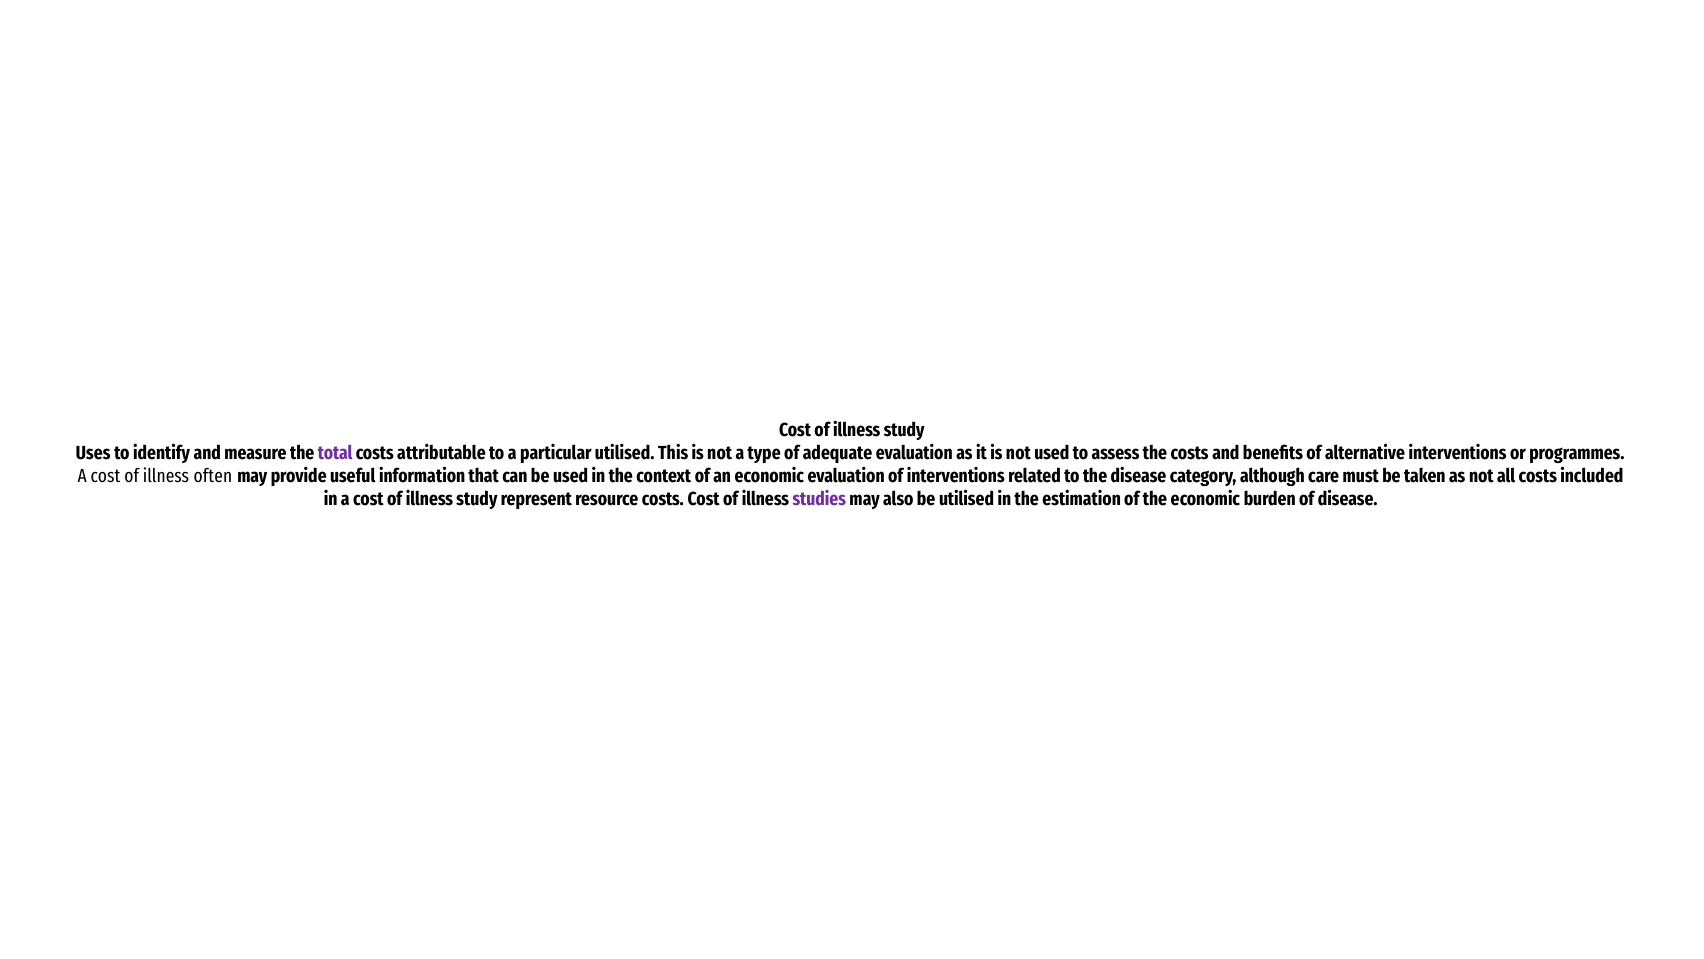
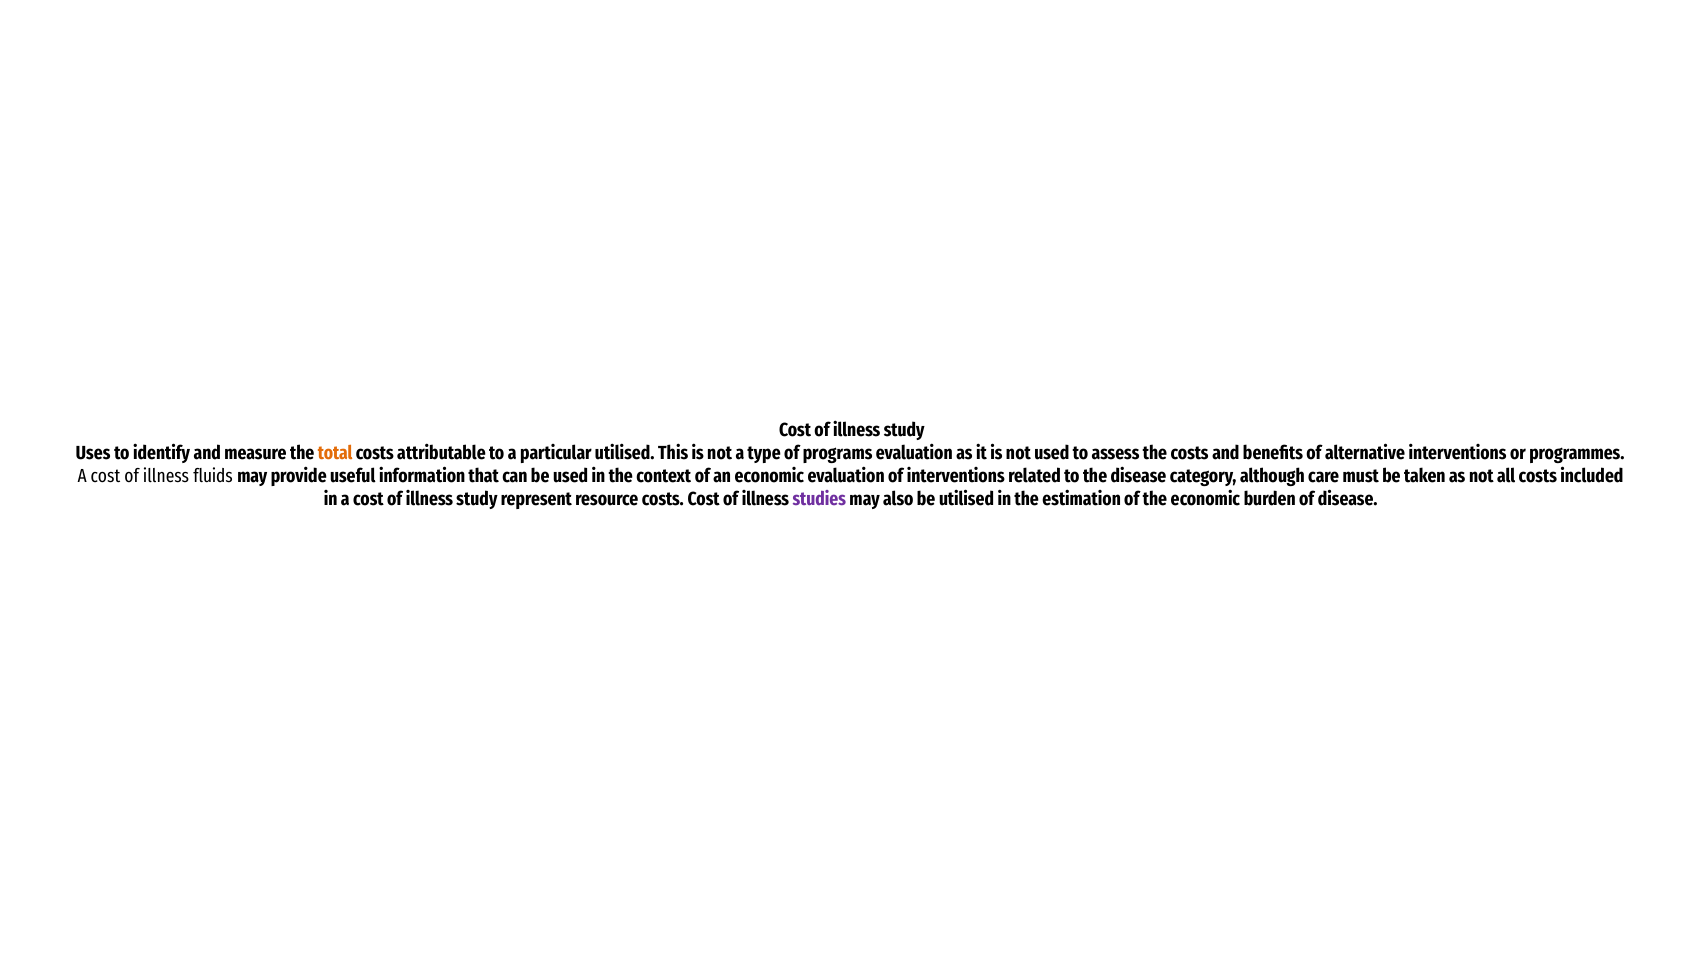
total colour: purple -> orange (335, 453)
adequate: adequate -> programs (838, 453)
often: often -> fluids (213, 476)
